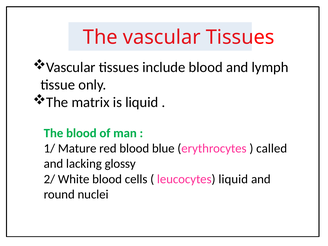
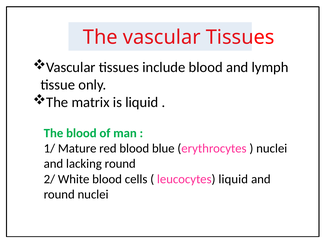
called: called -> nuclei (272, 148)
lacking glossy: glossy -> round (120, 164)
